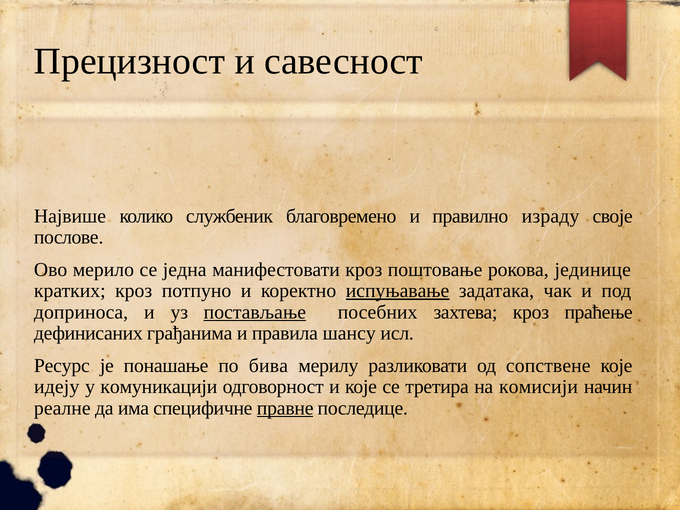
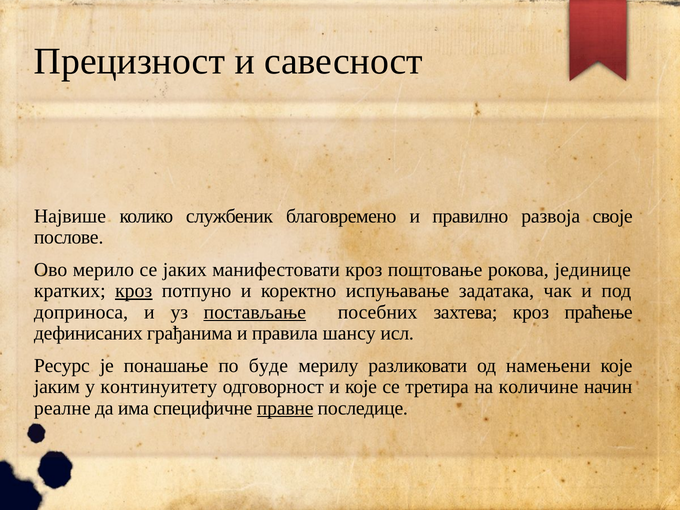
израду: израду -> развоја (551, 216)
једна: једна -> јаких (185, 270)
кроз underline: none -> present (134, 291)
испуњавање underline: present -> none (398, 291)
бива: бива -> буде (268, 366)
сопствене: сопствене -> намењени (548, 366)
идеју: идеју -> јаким (57, 387)
комуникацији: комуникацији -> континуитету (159, 387)
комисији: комисији -> количине (539, 387)
